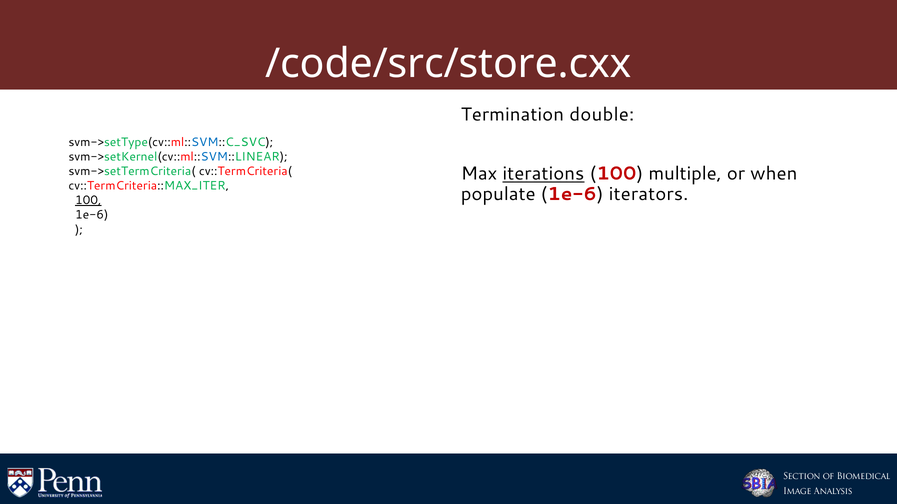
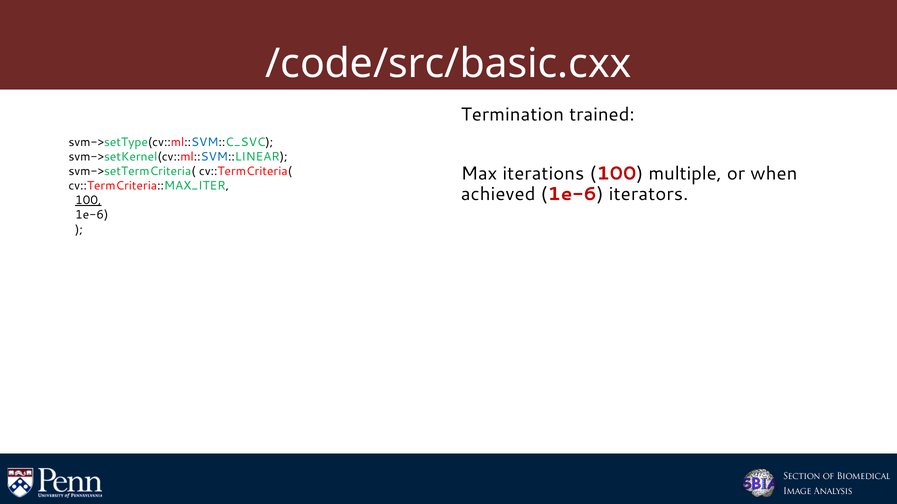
/code/src/store.cxx: /code/src/store.cxx -> /code/src/basic.cxx (448, 64)
double: double -> trained (602, 115)
iterations underline: present -> none (543, 174)
populate: populate -> achieved (498, 194)
